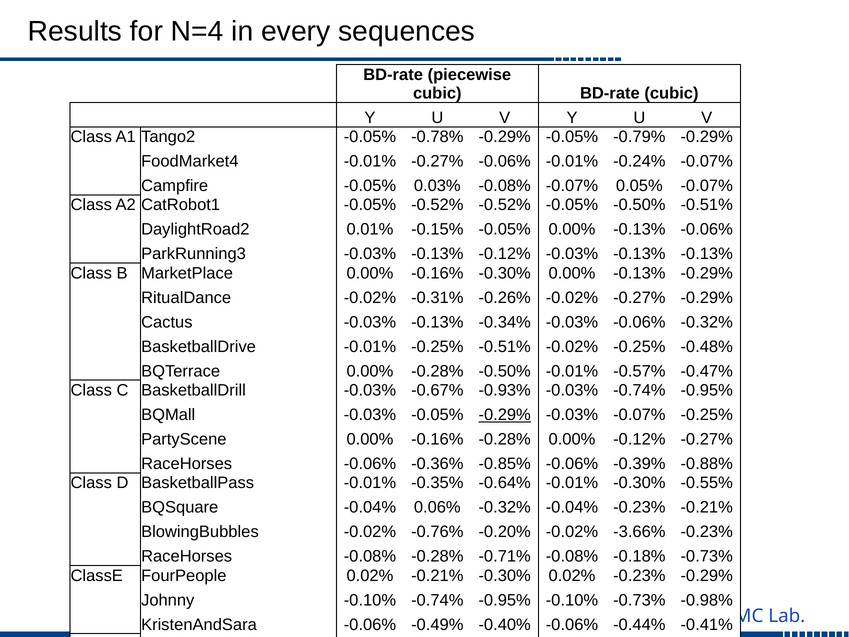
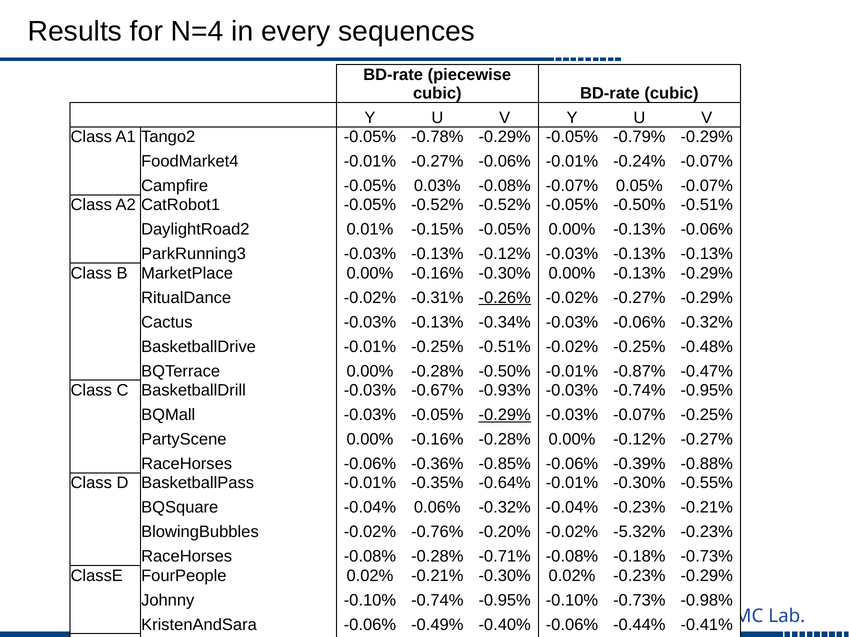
-0.26% underline: none -> present (505, 297)
-0.01% -0.57%: -0.57% -> -0.87% (639, 371)
-3.66%: -3.66% -> -5.32% (639, 532)
